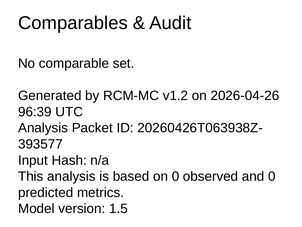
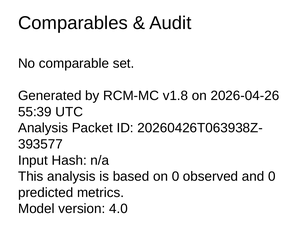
v1.2: v1.2 -> v1.8 (175, 96)
96:39: 96:39 -> 55:39 (35, 112)
1.5: 1.5 -> 4.0 (118, 208)
